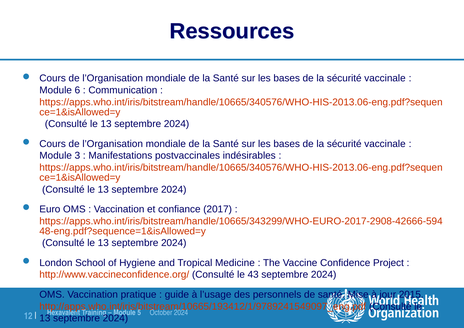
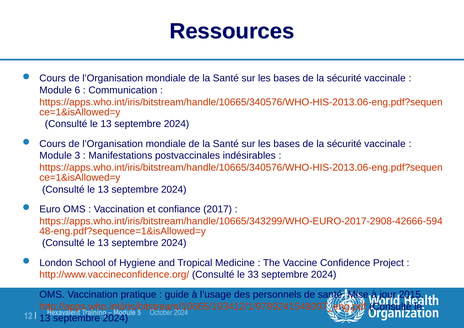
43: 43 -> 33 (253, 275)
